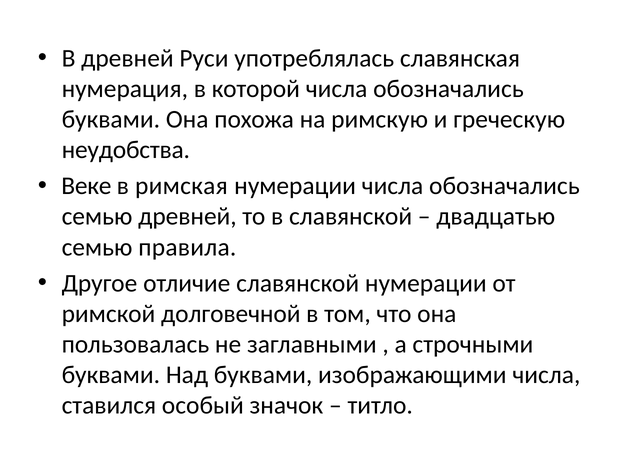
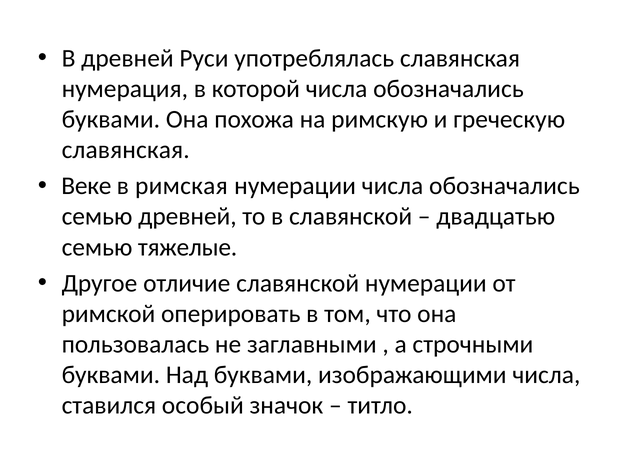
неудобства: неудобства -> славянская (126, 150)
правила: правила -> тяжелые (188, 247)
долговечной: долговечной -> оперировать (231, 314)
